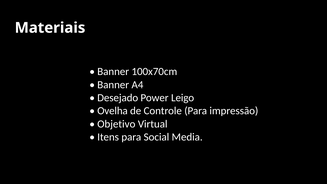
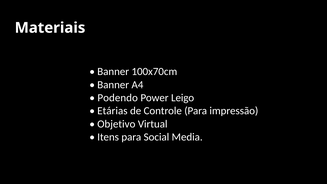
Desejado: Desejado -> Podendo (118, 98)
Ovelha: Ovelha -> Etárias (112, 111)
